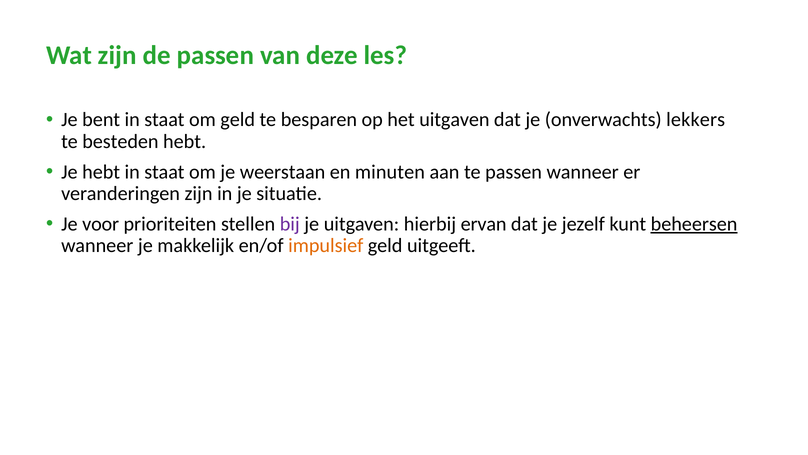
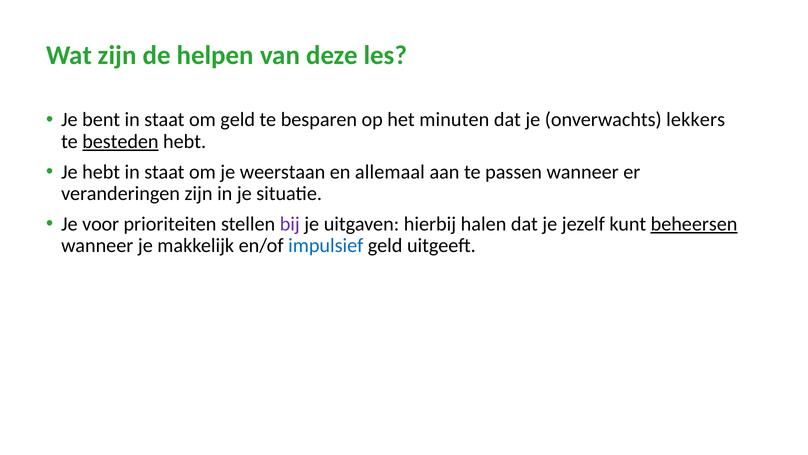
de passen: passen -> helpen (215, 56)
het uitgaven: uitgaven -> minuten (454, 120)
besteden underline: none -> present (120, 141)
minuten: minuten -> allemaal (390, 172)
ervan: ervan -> halen (484, 224)
impulsief colour: orange -> blue (326, 246)
